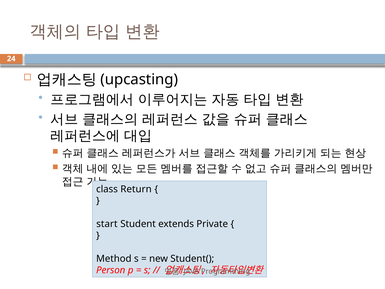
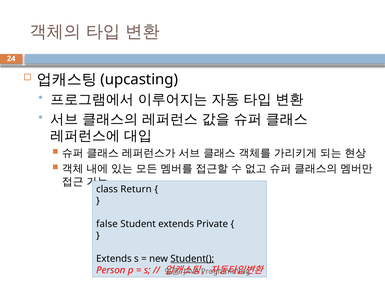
start: start -> false (107, 224)
Method: Method -> Extends (114, 258)
Student( underline: none -> present (192, 258)
